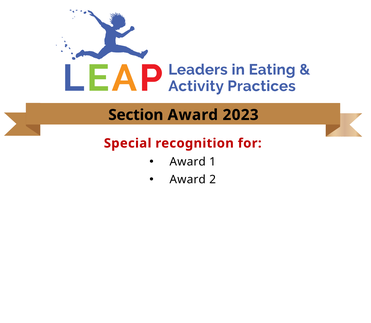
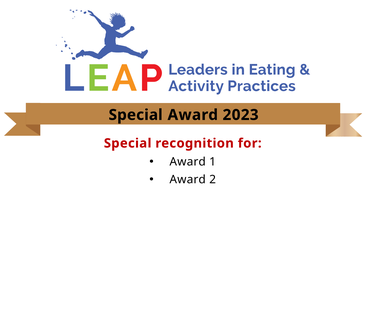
Section: Section -> Special (136, 115)
